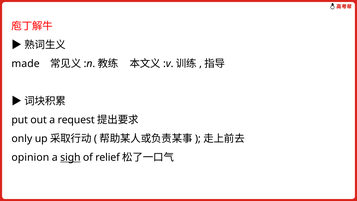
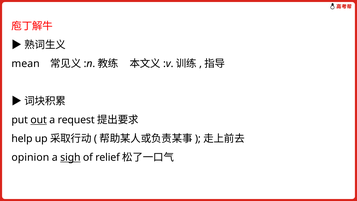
made: made -> mean (26, 64)
out underline: none -> present (39, 120)
only: only -> help (22, 139)
